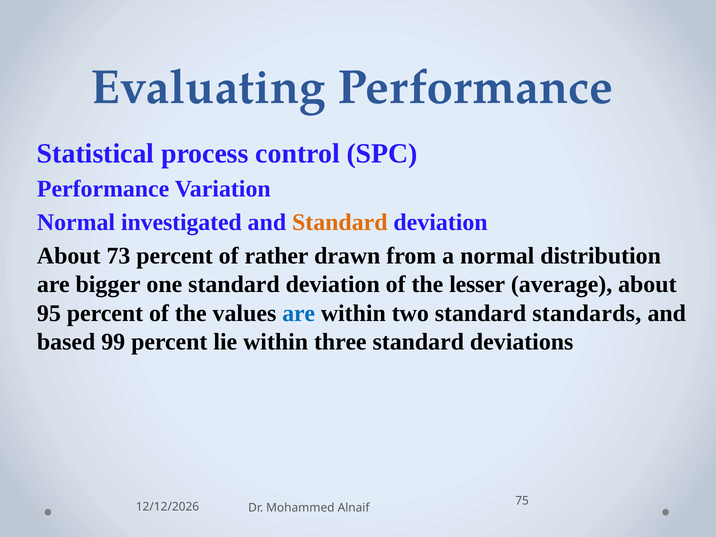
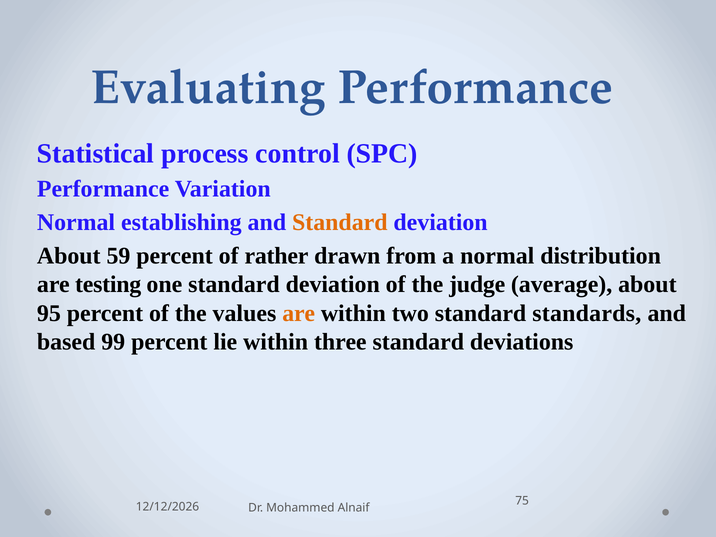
investigated: investigated -> establishing (181, 222)
73: 73 -> 59 (118, 256)
bigger: bigger -> testing (108, 284)
lesser: lesser -> judge (477, 284)
are colour: blue -> orange (299, 313)
